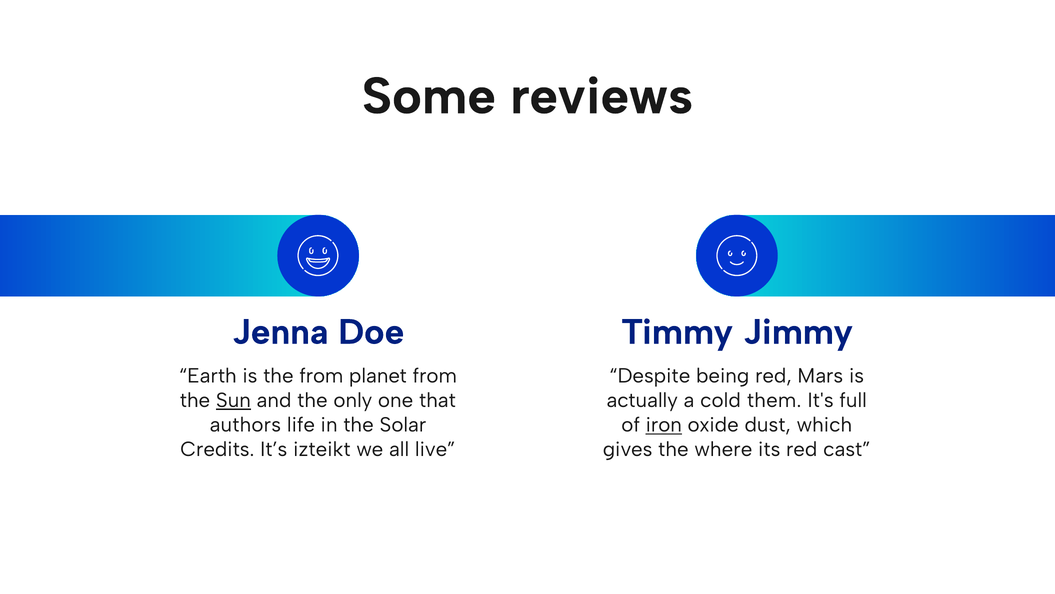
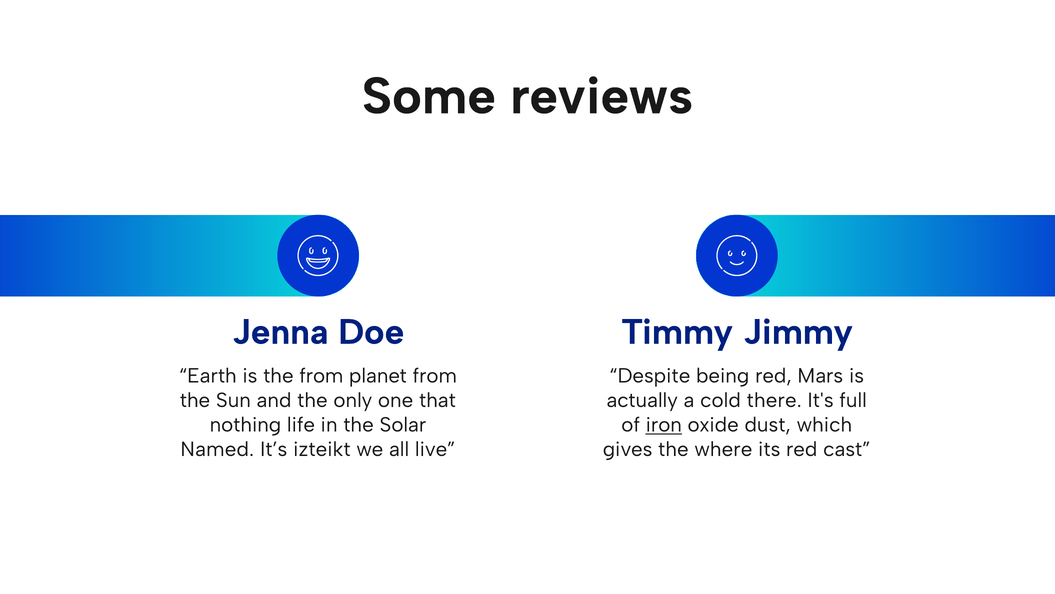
Sun underline: present -> none (233, 400)
them: them -> there (774, 400)
authors: authors -> nothing (245, 425)
Credits: Credits -> Named (217, 449)
